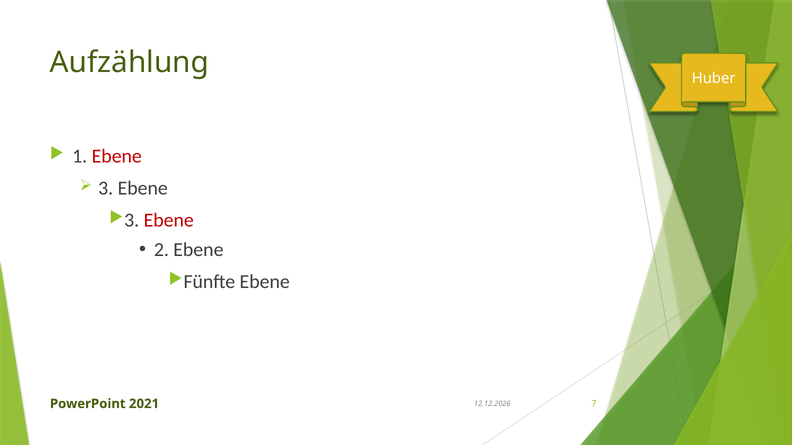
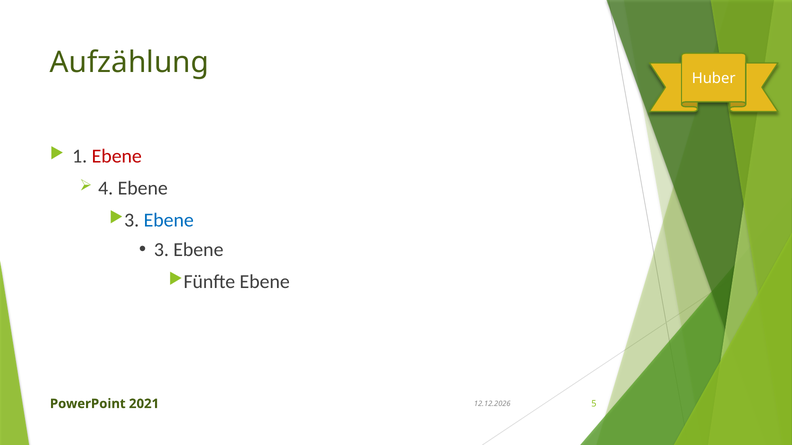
3: 3 -> 4 (106, 189)
Ebene colour: red -> blue (169, 221)
2: 2 -> 3 (161, 250)
7: 7 -> 5 (594, 404)
